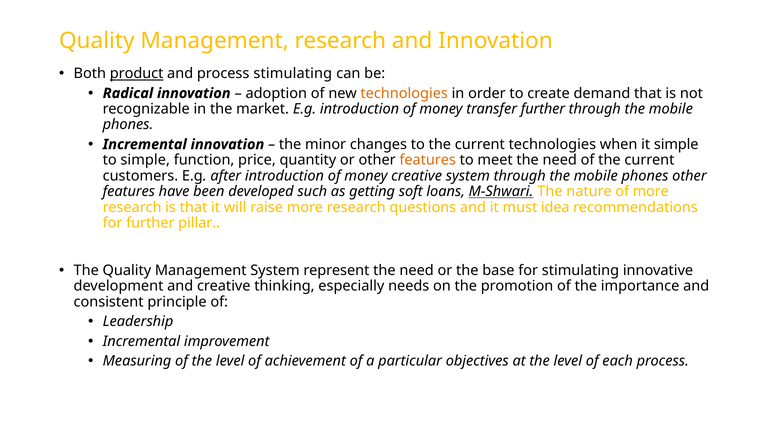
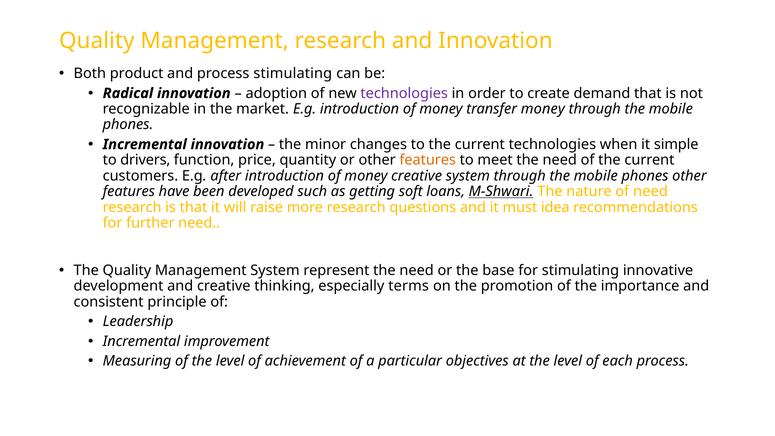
product underline: present -> none (137, 74)
technologies colour: orange -> purple (404, 93)
transfer further: further -> money (543, 109)
to simple: simple -> drivers (145, 160)
of more: more -> need (651, 192)
further pillar: pillar -> need (199, 223)
needs: needs -> terms (409, 286)
